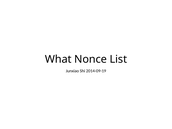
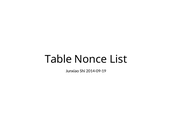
What: What -> Table (58, 59)
